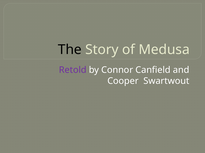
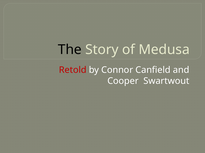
Retold colour: purple -> red (73, 70)
